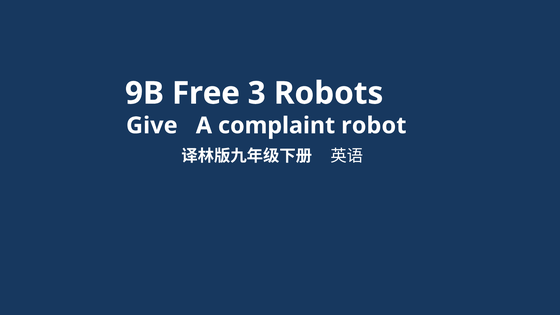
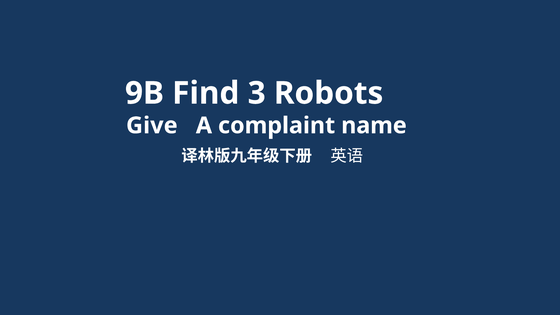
Free: Free -> Find (206, 93)
robot: robot -> name (374, 126)
